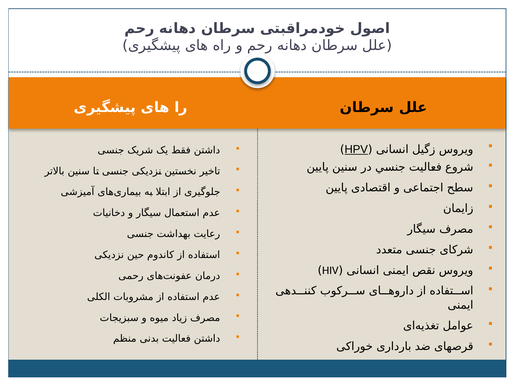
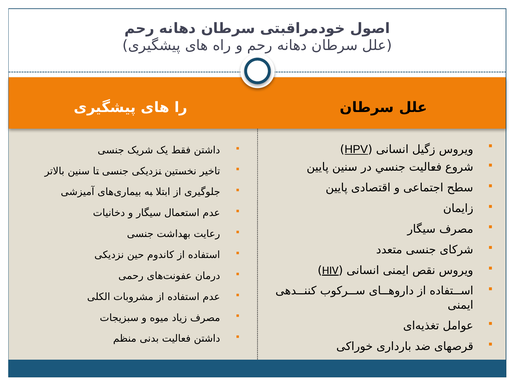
HIV underline: none -> present (330, 270)
